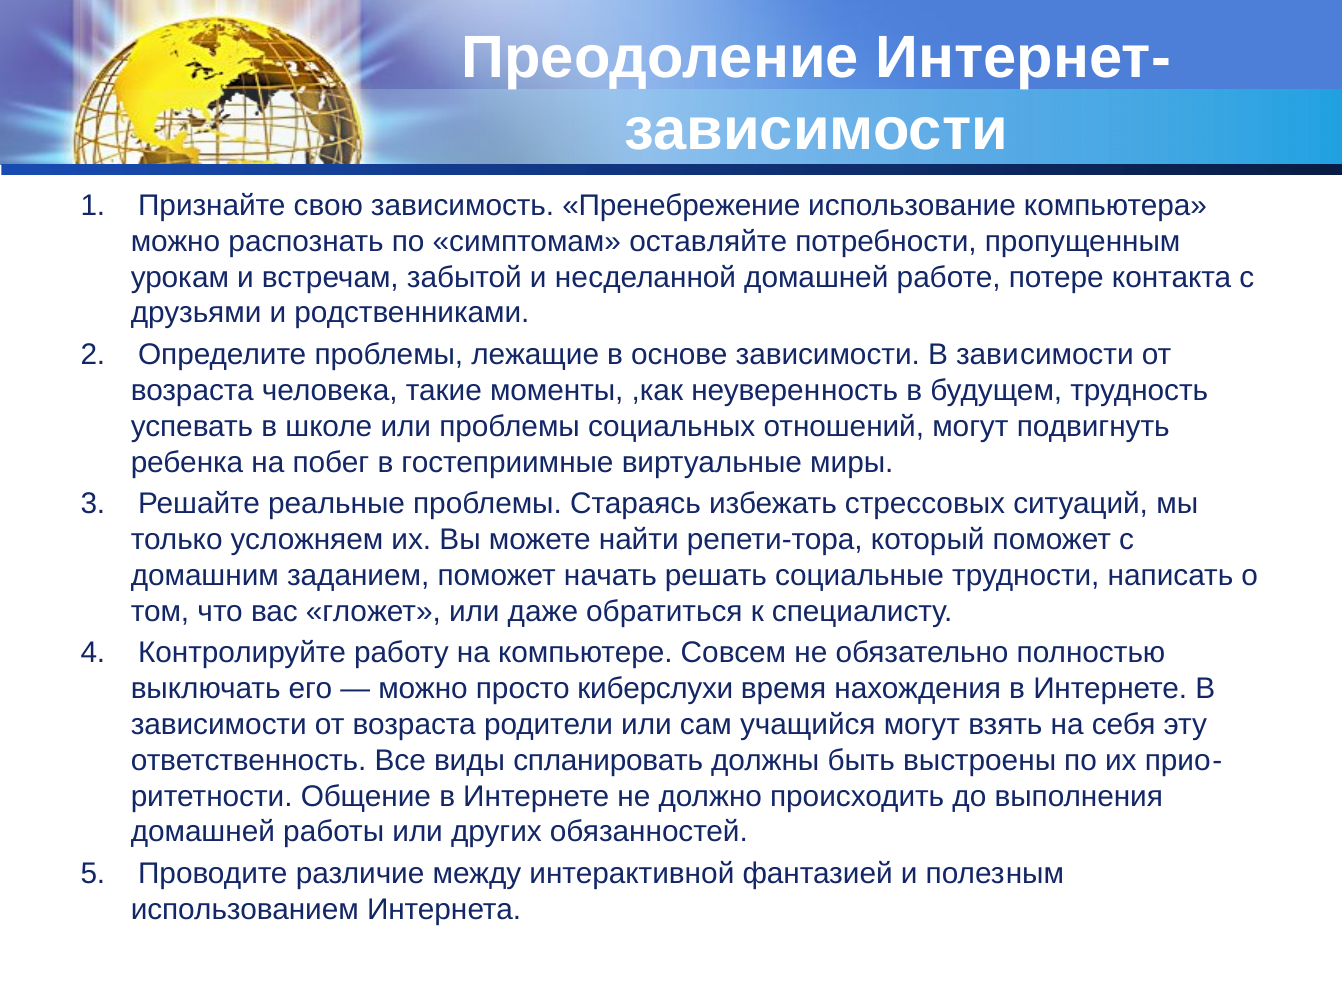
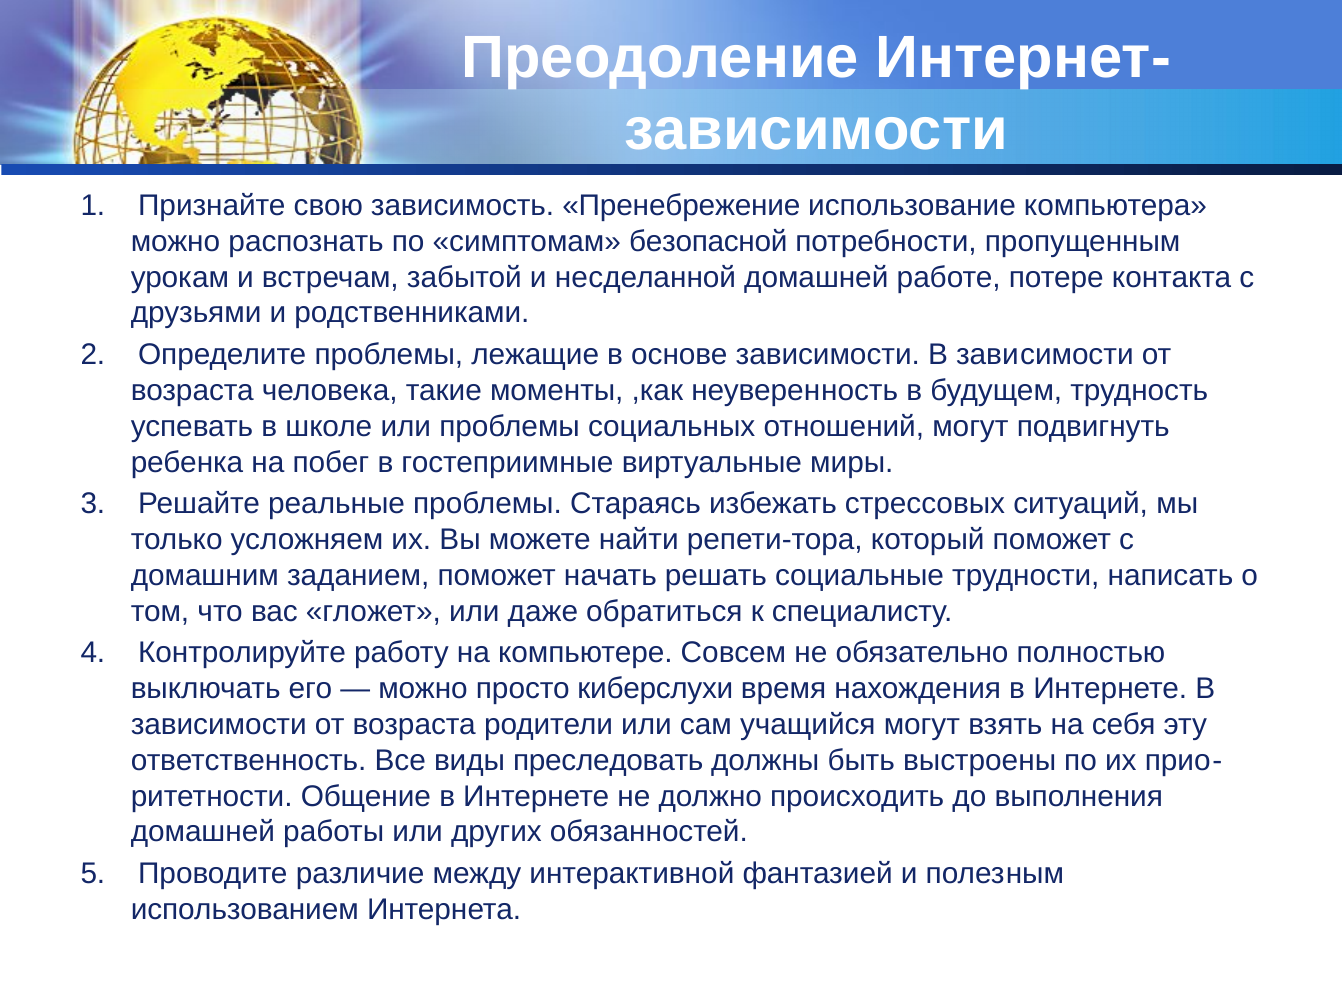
оставляйте: оставляйте -> безопасной (708, 241)
спланировать: спланировать -> преследовать (608, 760)
